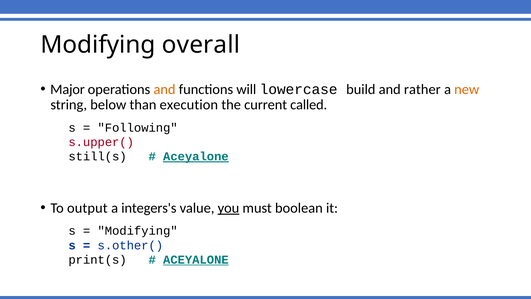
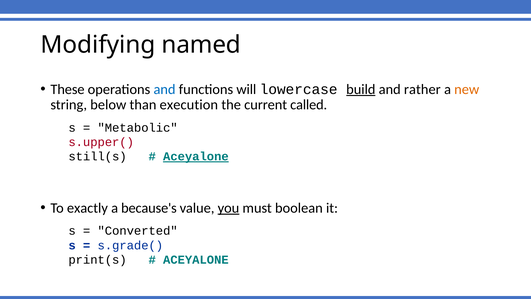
overall: overall -> named (201, 45)
Major: Major -> These (67, 89)
and colour: orange -> blue (165, 89)
build underline: none -> present (361, 89)
Following: Following -> Metabolic (138, 128)
output: output -> exactly (87, 208)
integers's: integers's -> because's (149, 208)
Modifying: Modifying -> Converted (138, 231)
s.other(: s.other( -> s.grade( (130, 245)
ACEYALONE underline: present -> none (196, 260)
